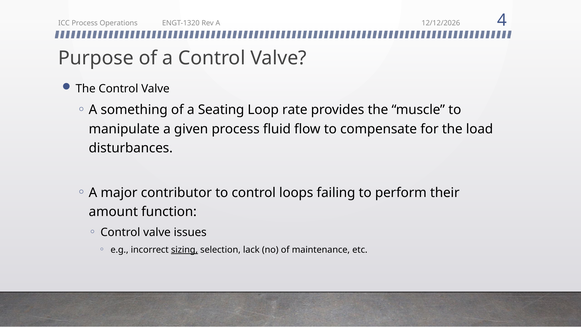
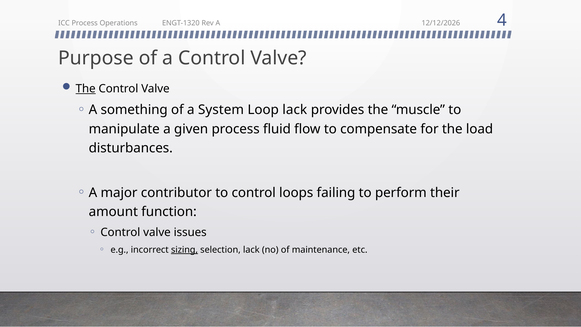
The underline: none -> present (86, 89)
Seating: Seating -> System (221, 110)
Loop rate: rate -> lack (295, 110)
